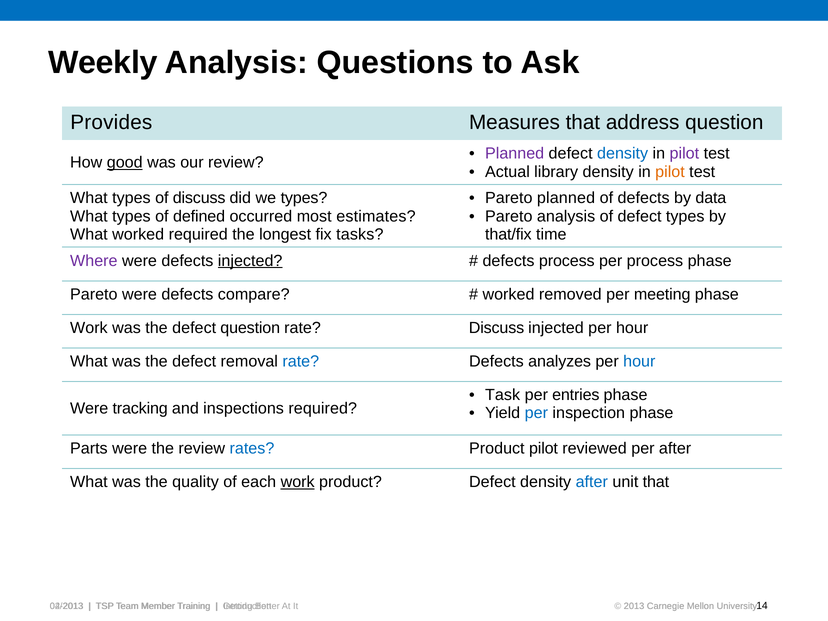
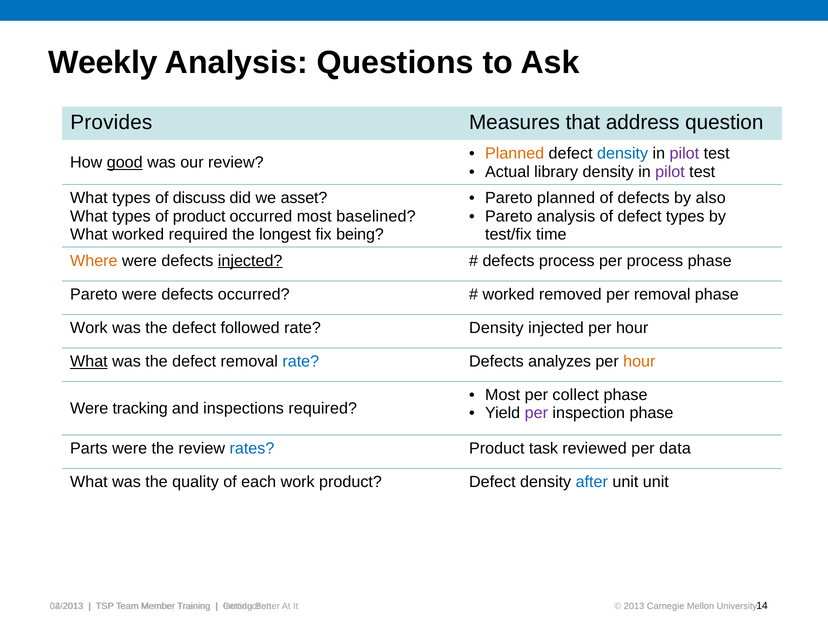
Planned colour: purple -> orange (515, 154)
pilot colour: orange -> purple (670, 172)
we types: types -> asset (304, 198)
data: data -> also (711, 198)
of defined: defined -> product (199, 216)
estimates: estimates -> baselined (376, 216)
tasks: tasks -> being (360, 234)
that/fix: that/fix -> test/fix (508, 234)
Where colour: purple -> orange (94, 261)
defects compare: compare -> occurred (254, 294)
per meeting: meeting -> removal (662, 294)
defect question: question -> followed (250, 328)
rate Discuss: Discuss -> Density (496, 328)
What underline: none -> present (89, 361)
hour colour: blue -> orange (639, 361)
Task: Task -> Most (503, 395)
entries: entries -> collect (576, 395)
per colour: blue -> purple (536, 413)
Product pilot: pilot -> task (543, 448)
per after: after -> data (675, 448)
work underline: present -> none (298, 482)
unit that: that -> unit (656, 482)
